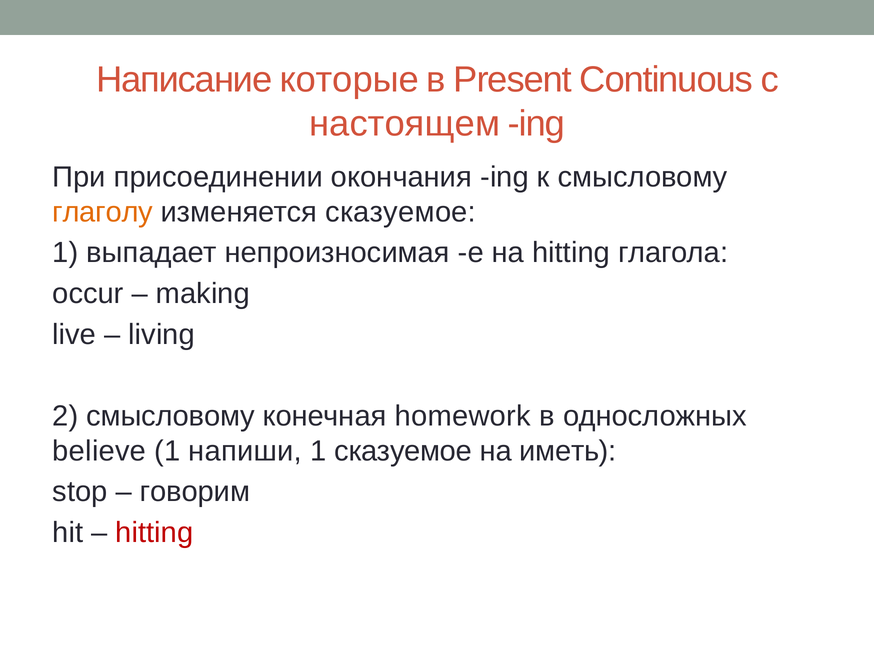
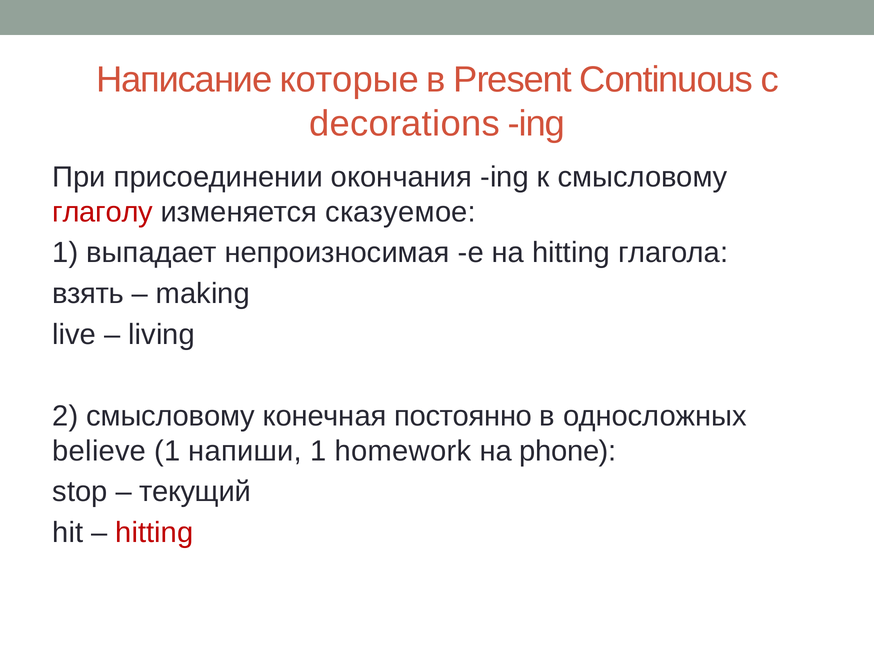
настоящем: настоящем -> decorations (404, 123)
глаголу colour: orange -> red (103, 212)
occur: occur -> взять (88, 293)
homework: homework -> постоянно (463, 416)
1 сказуемое: сказуемое -> homework (403, 451)
иметь: иметь -> phone (568, 451)
говорим: говорим -> текущий (195, 491)
